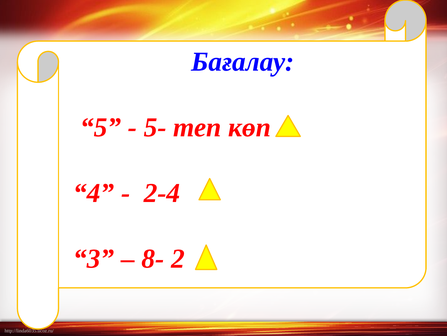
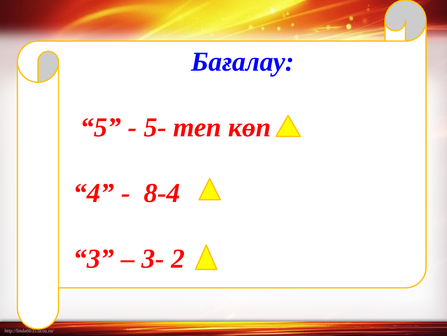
2-4: 2-4 -> 8-4 (162, 193)
8-: 8- -> 3- (153, 258)
